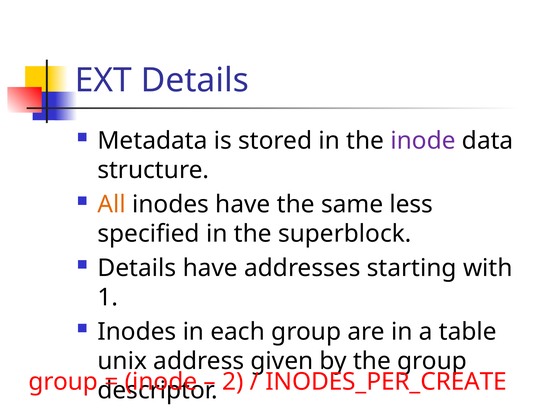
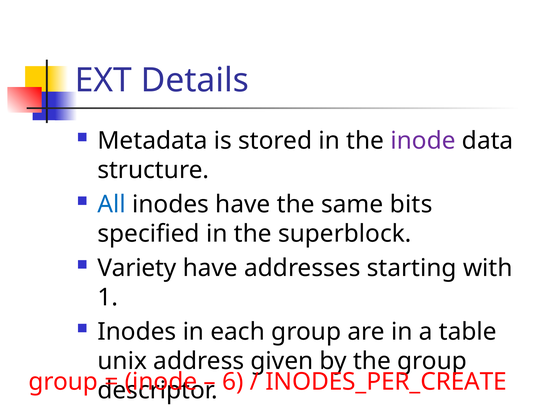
All colour: orange -> blue (112, 204)
less: less -> bits (411, 204)
Details: Details -> Variety (137, 268)
2: 2 -> 6 (233, 382)
